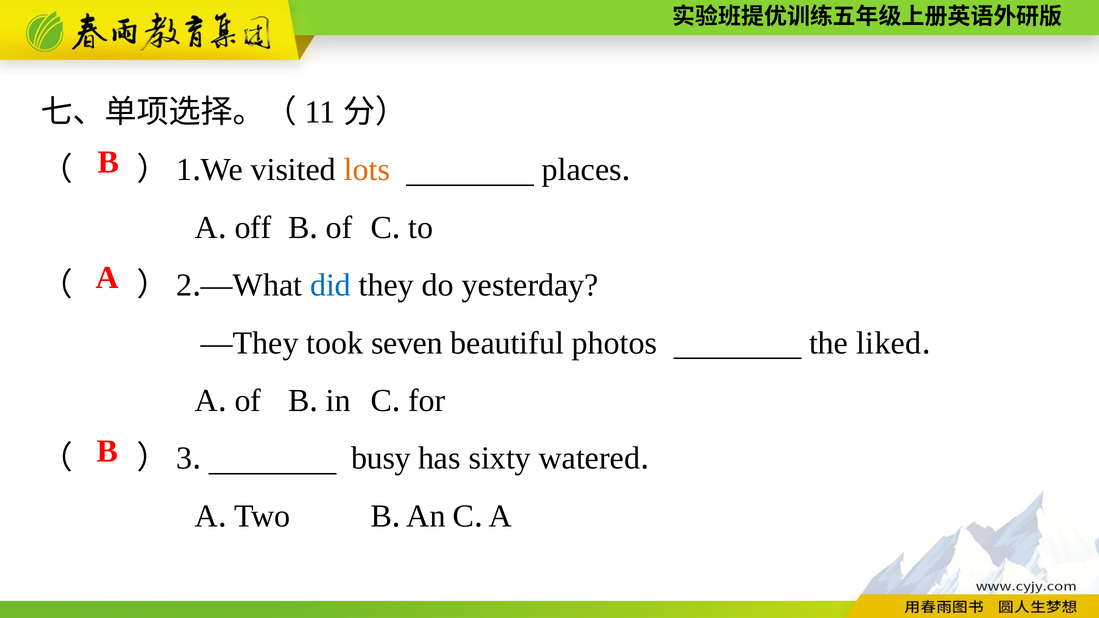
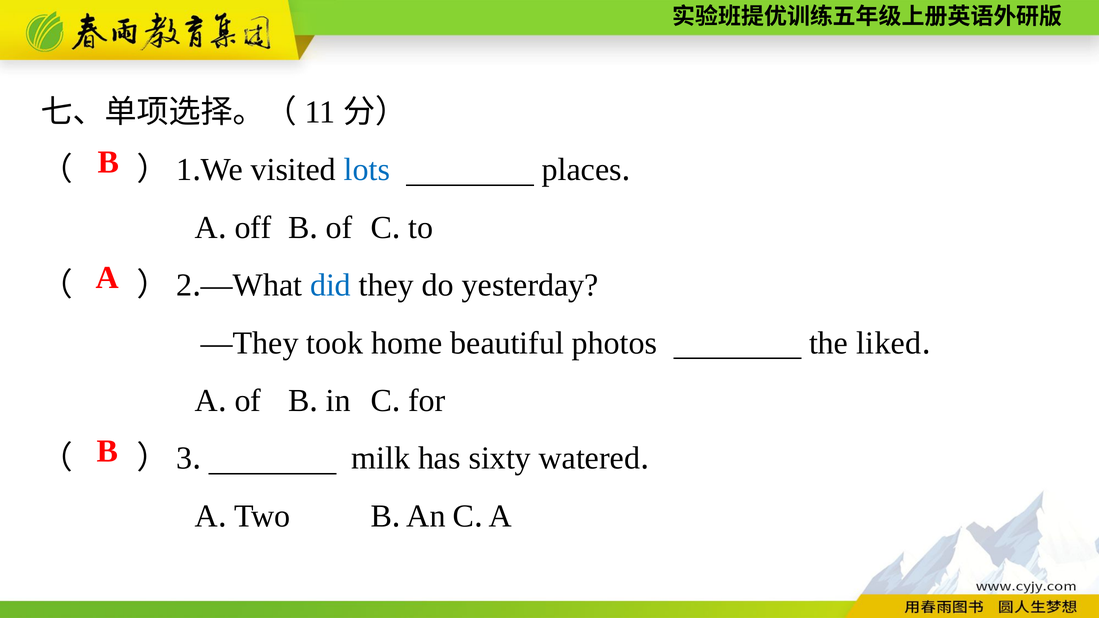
lots colour: orange -> blue (367, 170)
seven: seven -> home (407, 343)
busy: busy -> milk (381, 459)
